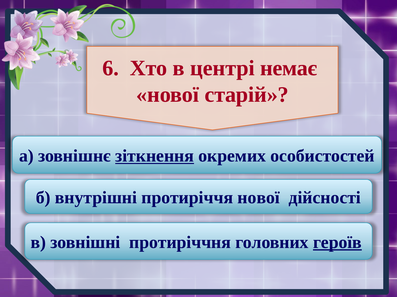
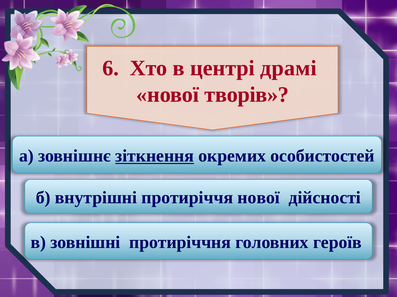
немає: немає -> драмі (288, 68)
старій: старій -> творів (247, 95)
героїв underline: present -> none (337, 243)
